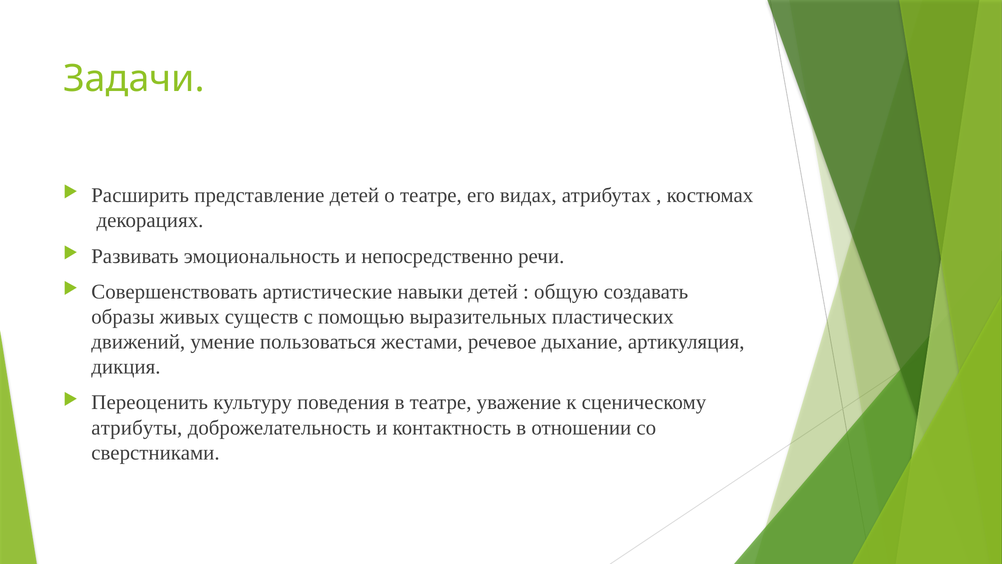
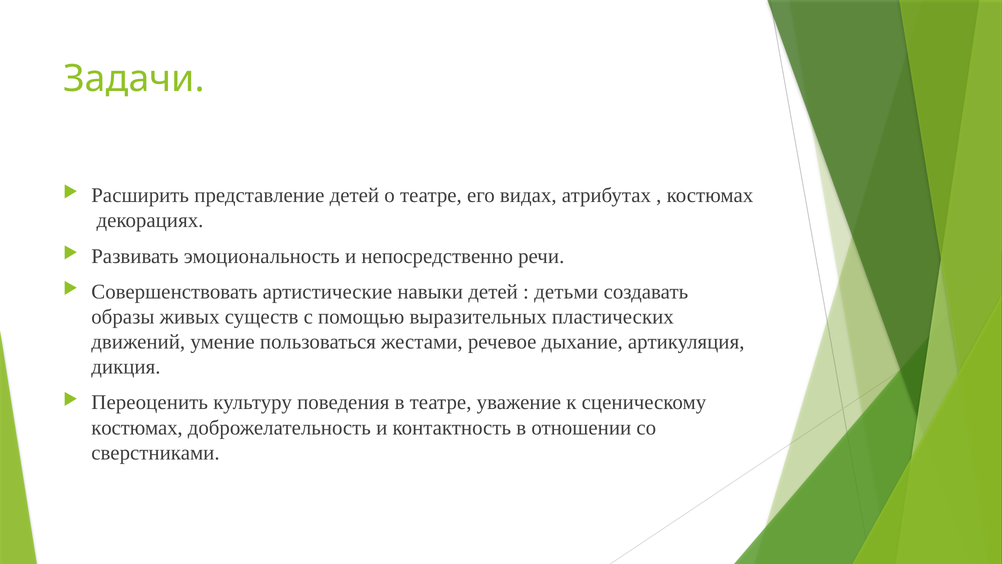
общую: общую -> детьми (566, 292)
атрибуты: атрибуты -> костюмах (137, 427)
